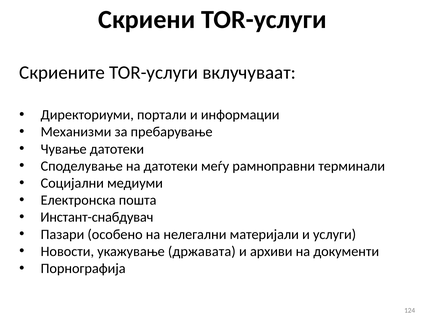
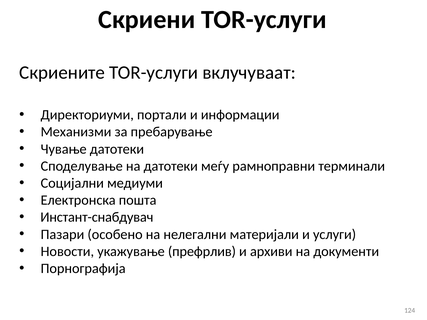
државата: државата -> префрлив (202, 252)
